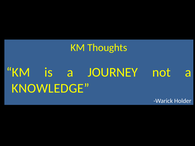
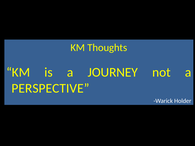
KNOWLEDGE: KNOWLEDGE -> PERSPECTIVE (50, 88)
